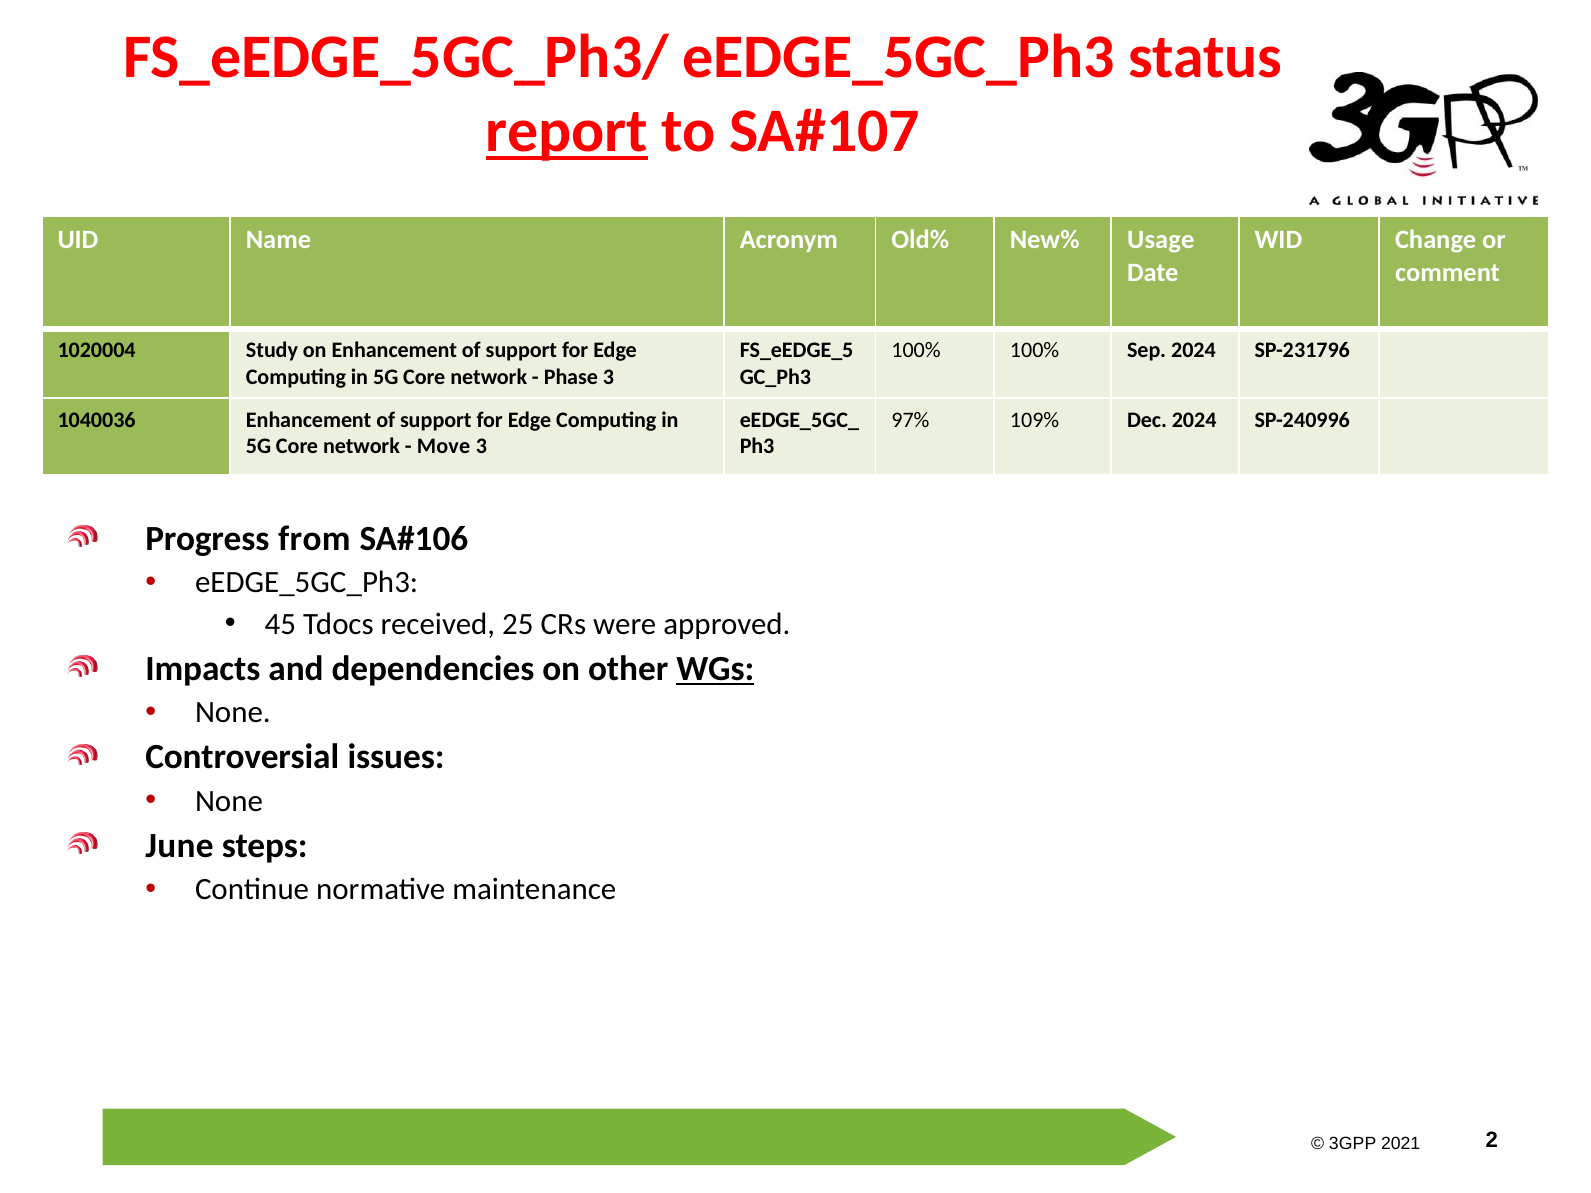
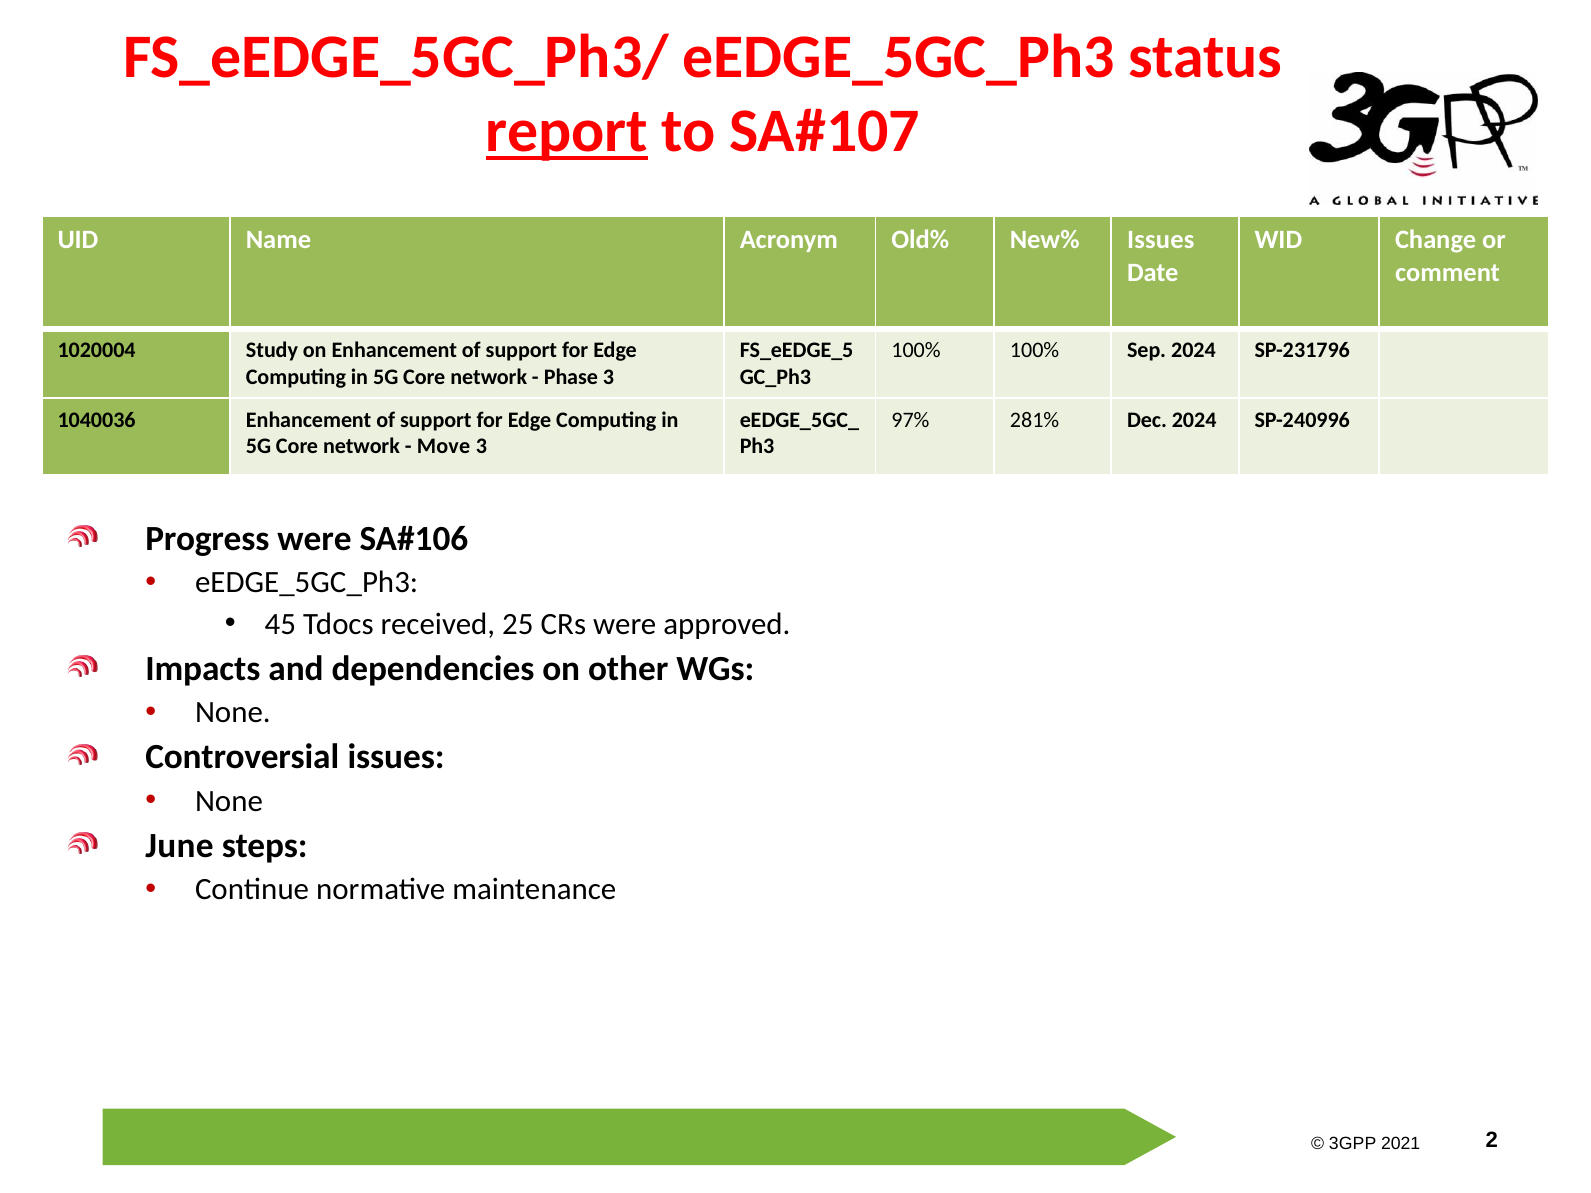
New% Usage: Usage -> Issues (1161, 240)
109%: 109% -> 281% (1035, 420)
Progress from: from -> were (315, 539)
WGs underline: present -> none (715, 669)
